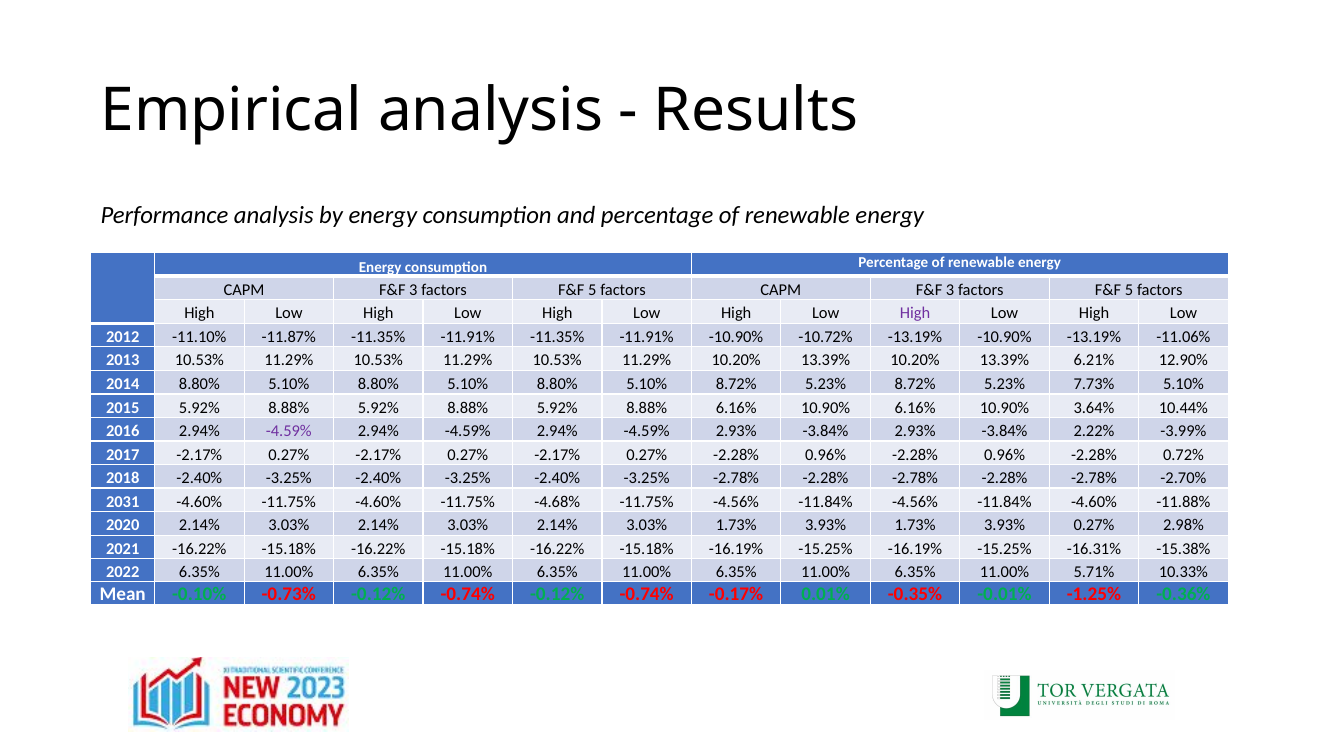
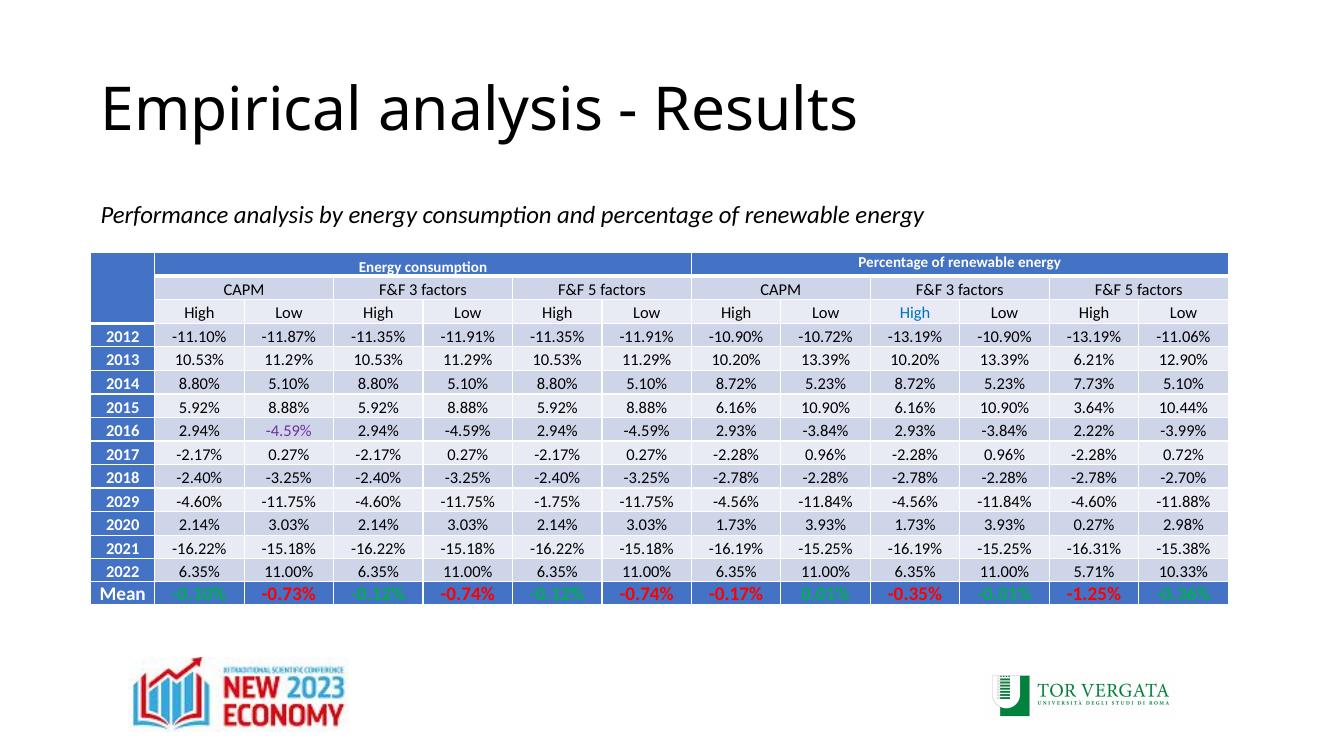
High colour: purple -> blue (915, 313)
2031: 2031 -> 2029 (123, 502)
-4.68%: -4.68% -> -1.75% (557, 502)
